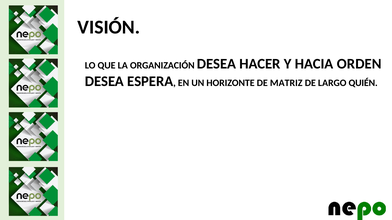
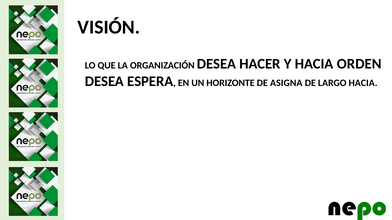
MATRIZ: MATRIZ -> ASIGNA (286, 83)
LARGO QUIÉN: QUIÉN -> HACIA (363, 83)
